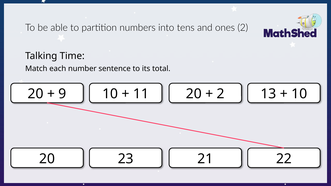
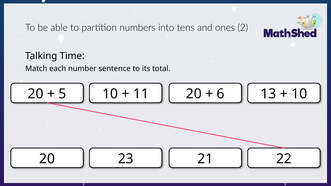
9: 9 -> 5 (62, 94)
2: 2 -> 6 (221, 94)
